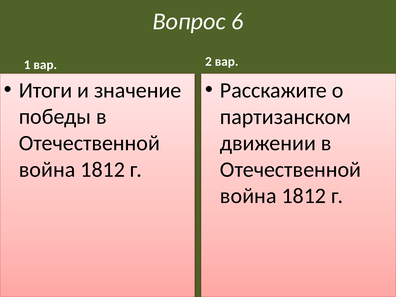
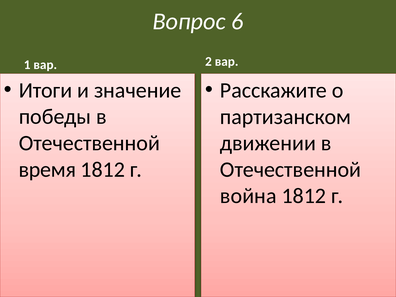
война: война -> время (47, 169)
